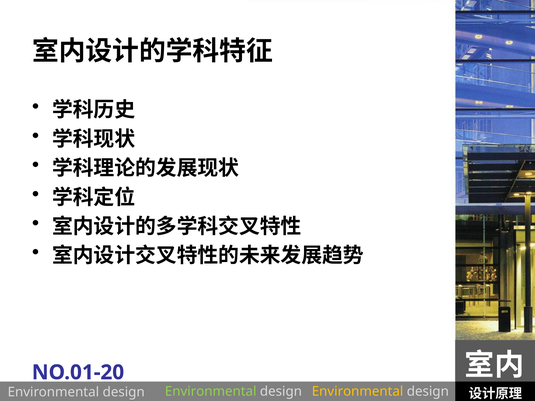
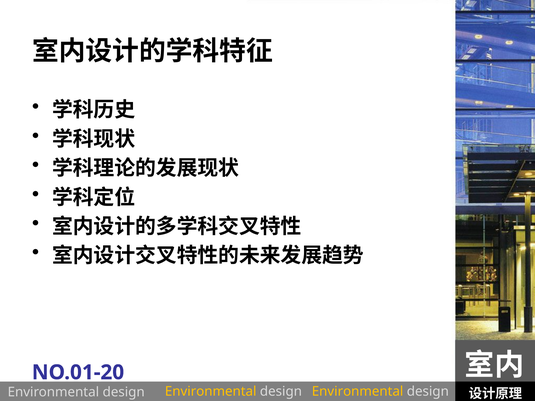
Environmental colour: light green -> yellow (211, 392)
